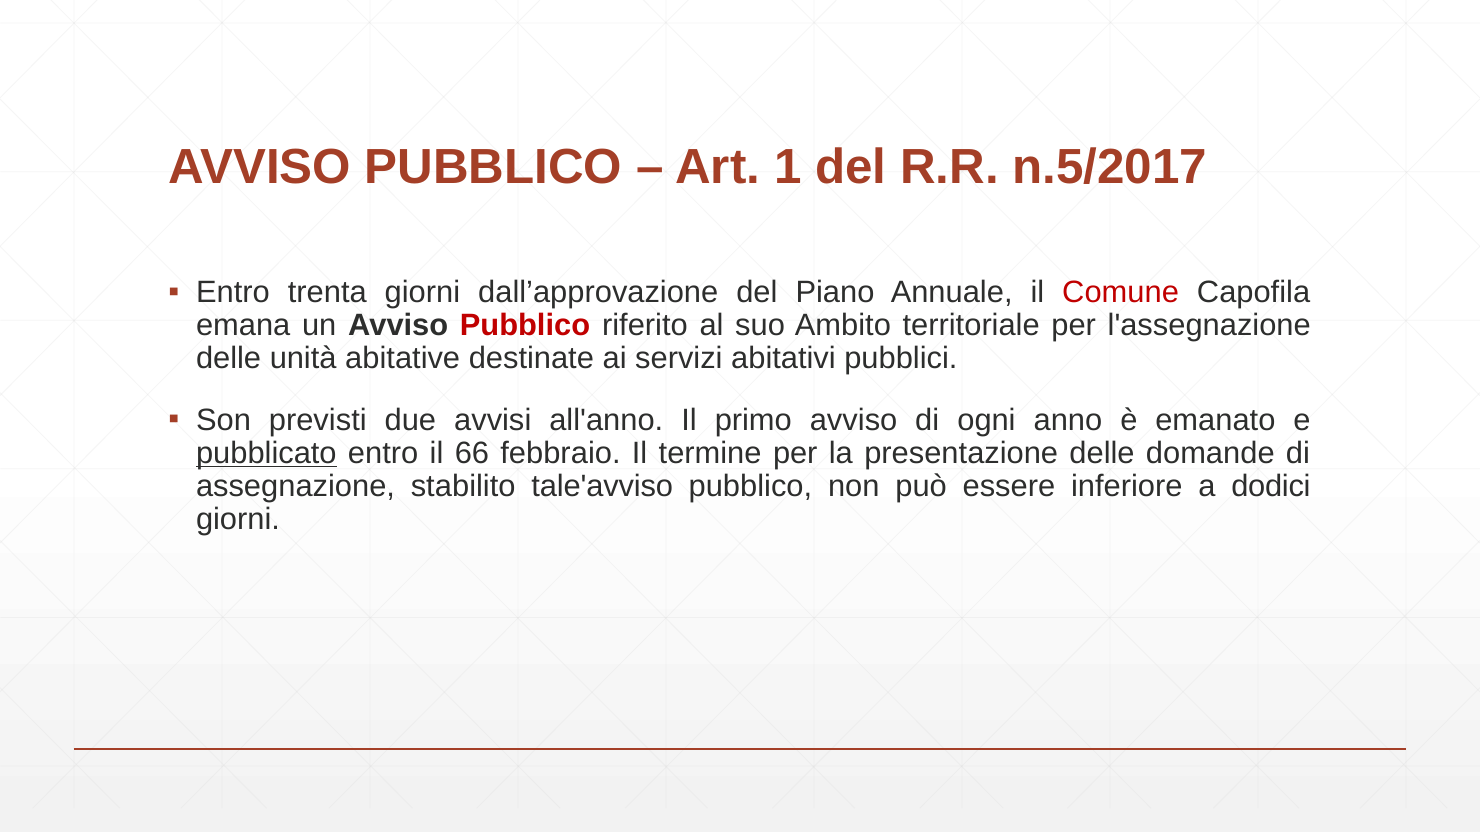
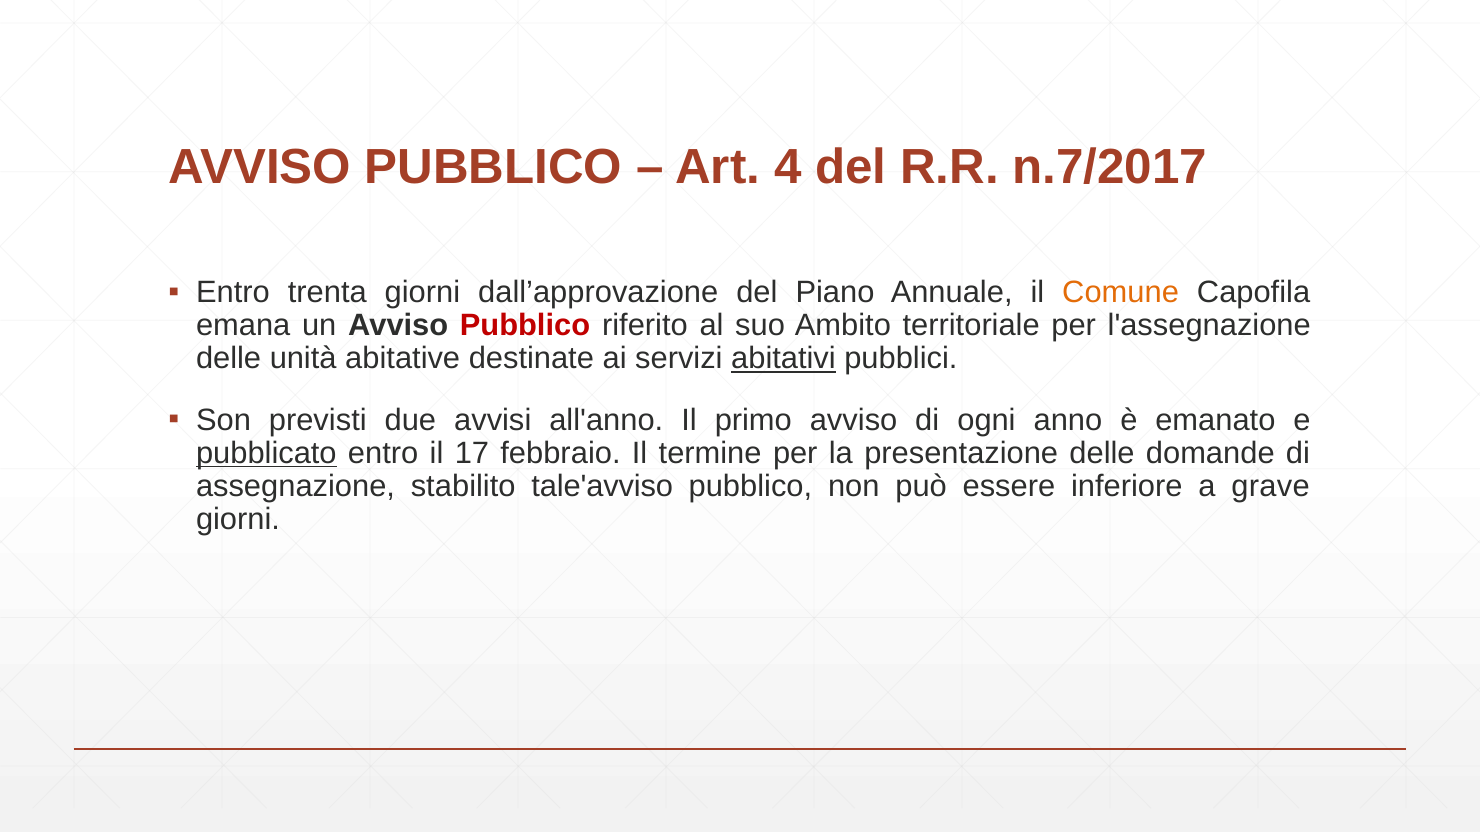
1: 1 -> 4 (788, 167)
n.5/2017: n.5/2017 -> n.7/2017 (1110, 167)
Comune colour: red -> orange (1121, 292)
abitativi underline: none -> present (783, 359)
66: 66 -> 17 (472, 453)
dodici: dodici -> grave (1271, 487)
